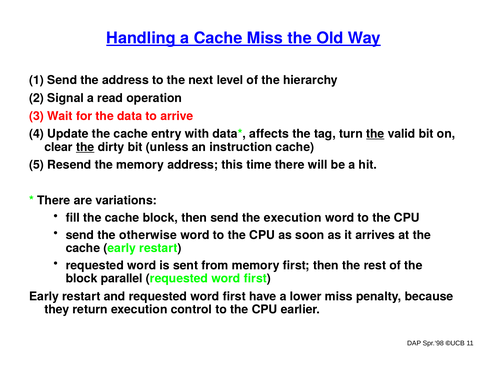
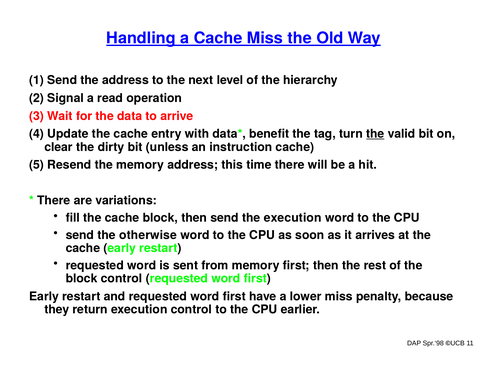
affects: affects -> benefit (269, 134)
the underline: present -> none (85, 147)
block parallel: parallel -> control (122, 279)
